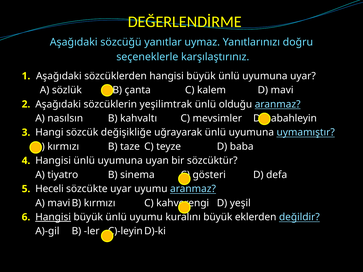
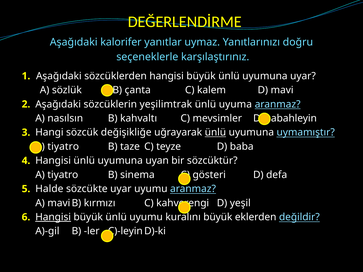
sözcüğü: sözcüğü -> kalorifer (121, 42)
olduğu: olduğu -> uyuma (235, 104)
ünlü underline: none -> present (215, 133)
kırmızı: kırmızı -> tiyatro (63, 147)
Heceli: Heceli -> Halde (49, 189)
